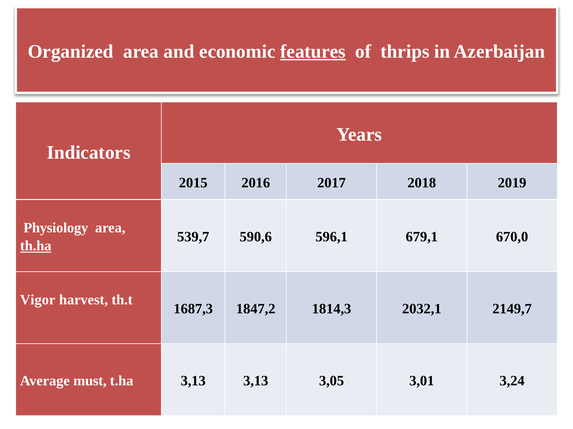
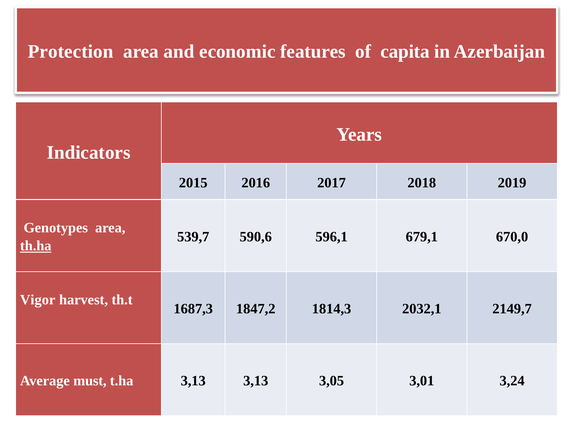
Organized: Organized -> Protection (71, 51)
features underline: present -> none (313, 51)
thrips: thrips -> capita (405, 51)
Physiology: Physiology -> Genotypes (56, 228)
